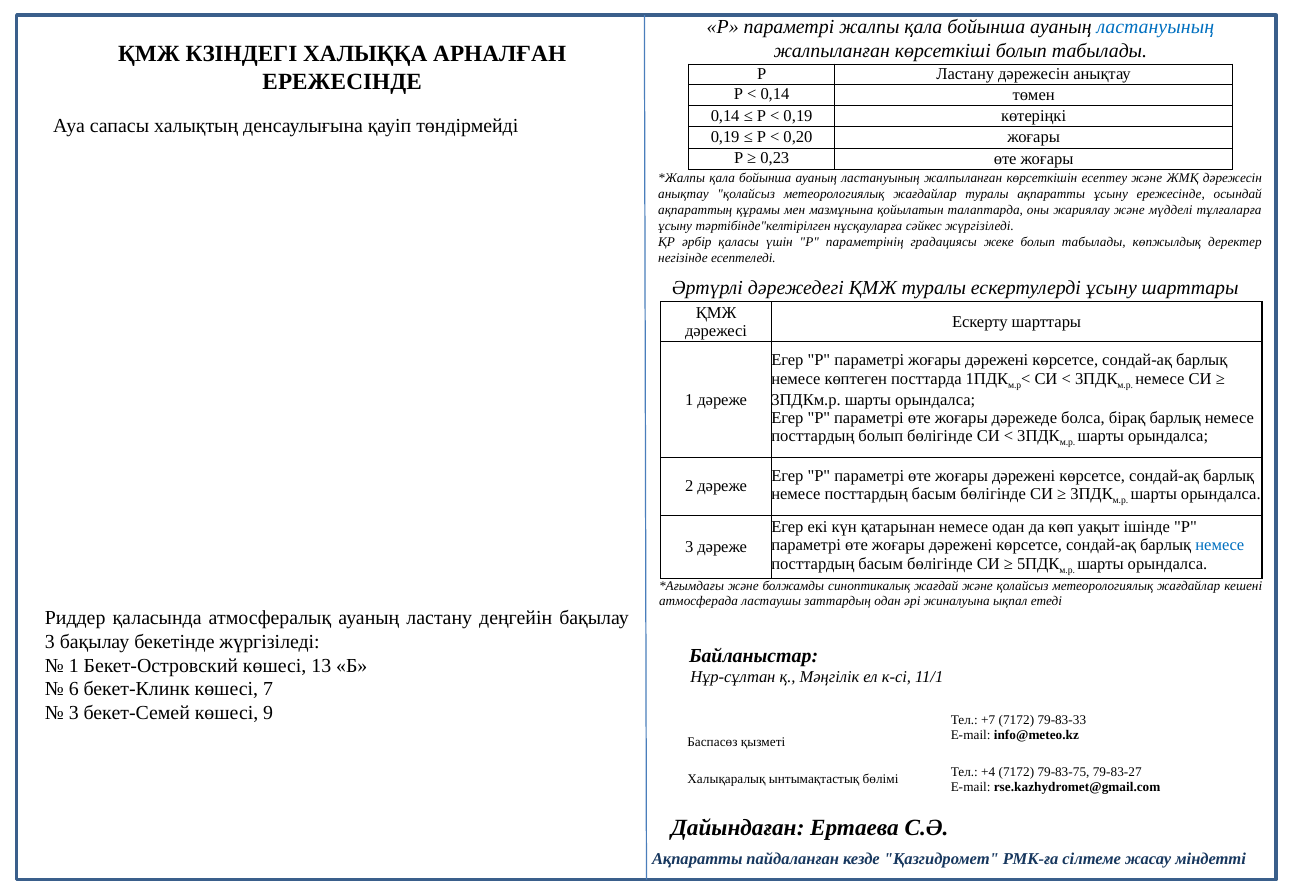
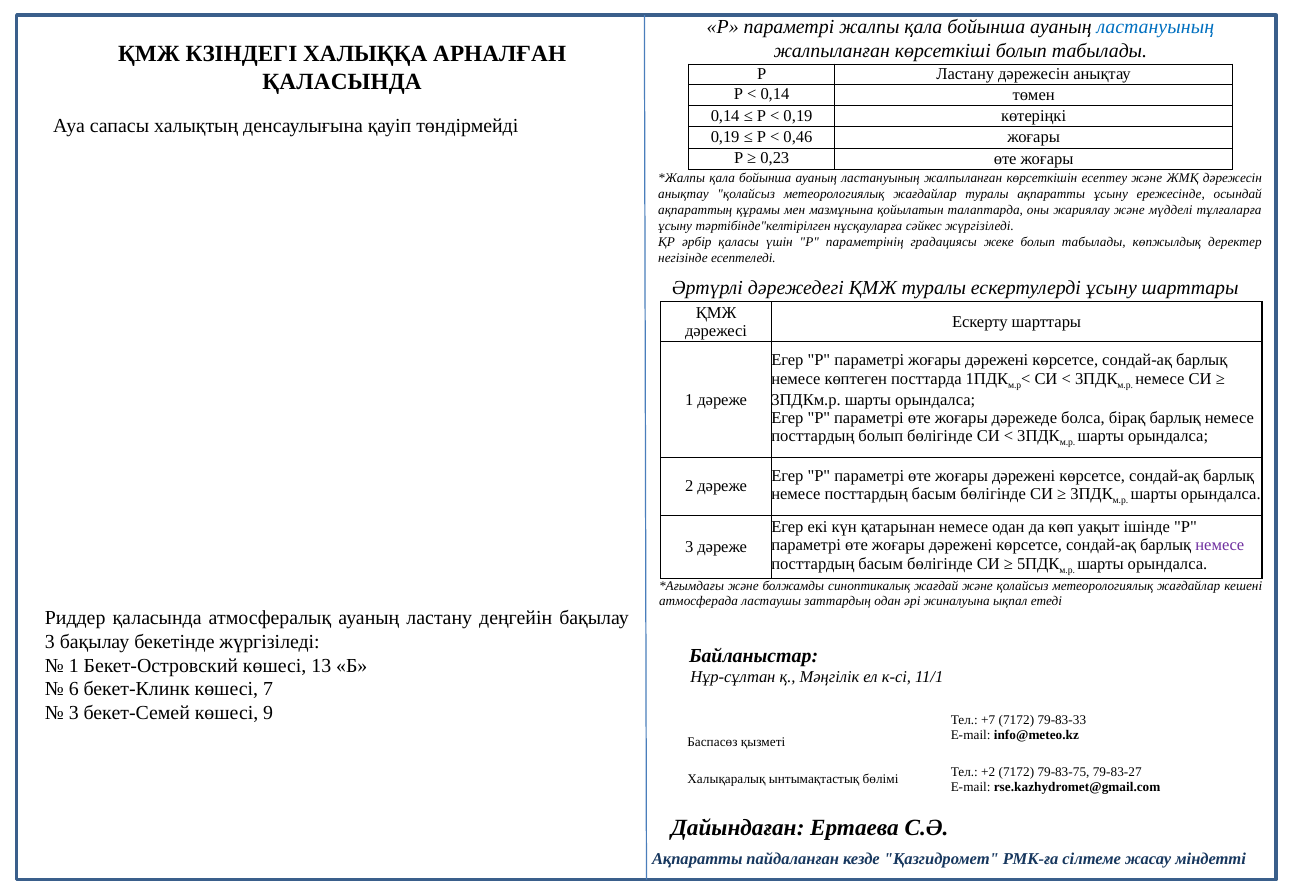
ЕРЕЖЕСІНДЕ: ЕРЕЖЕСІНДЕ -> ҚАЛАСЫНДА (342, 81)
0,20: 0,20 -> 0,46 (798, 137)
немесе colour: blue -> purple (1220, 545)
+4: +4 -> +2 (988, 772)
